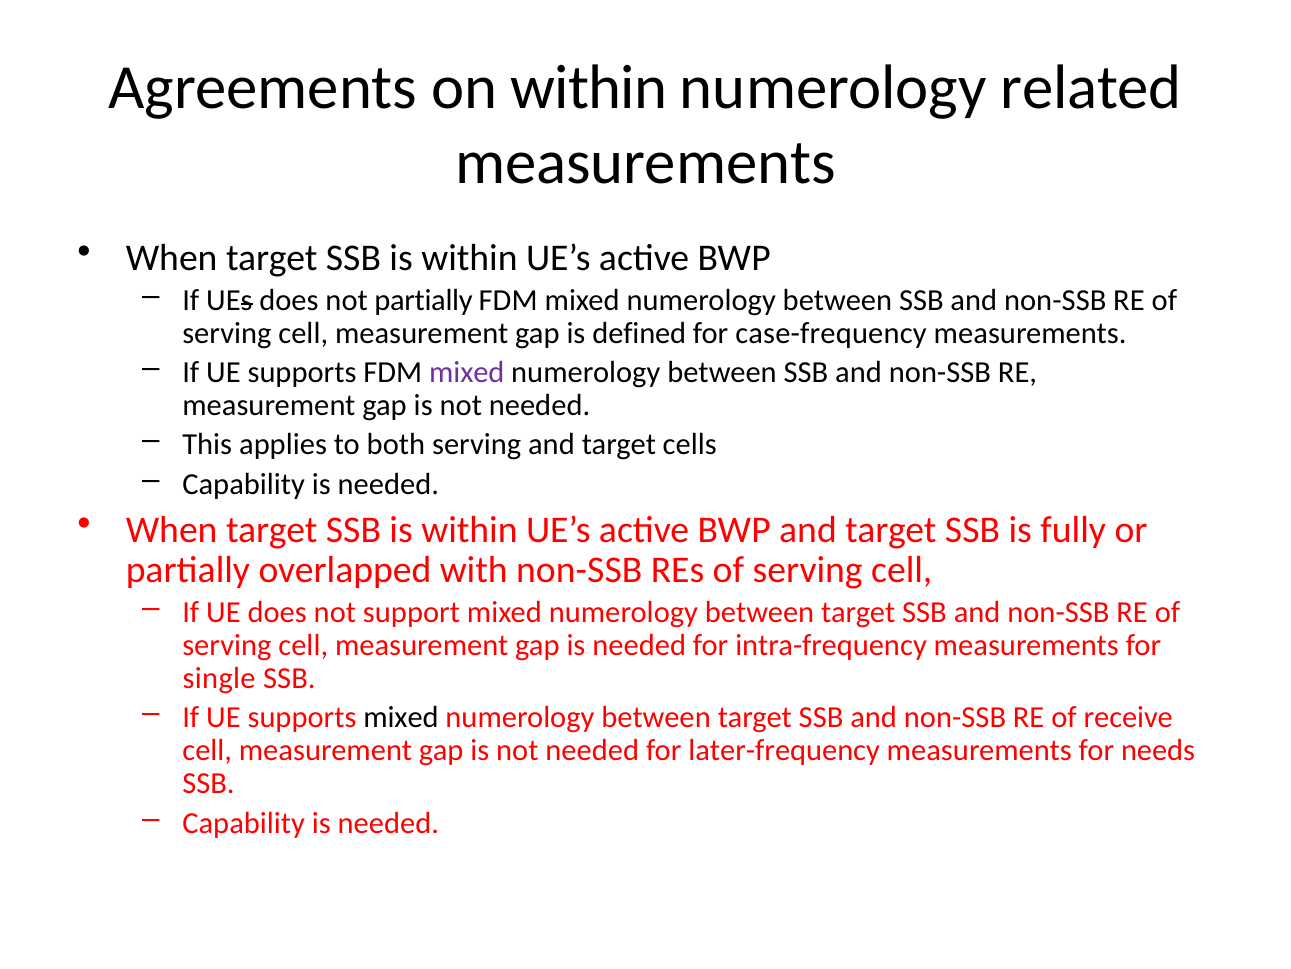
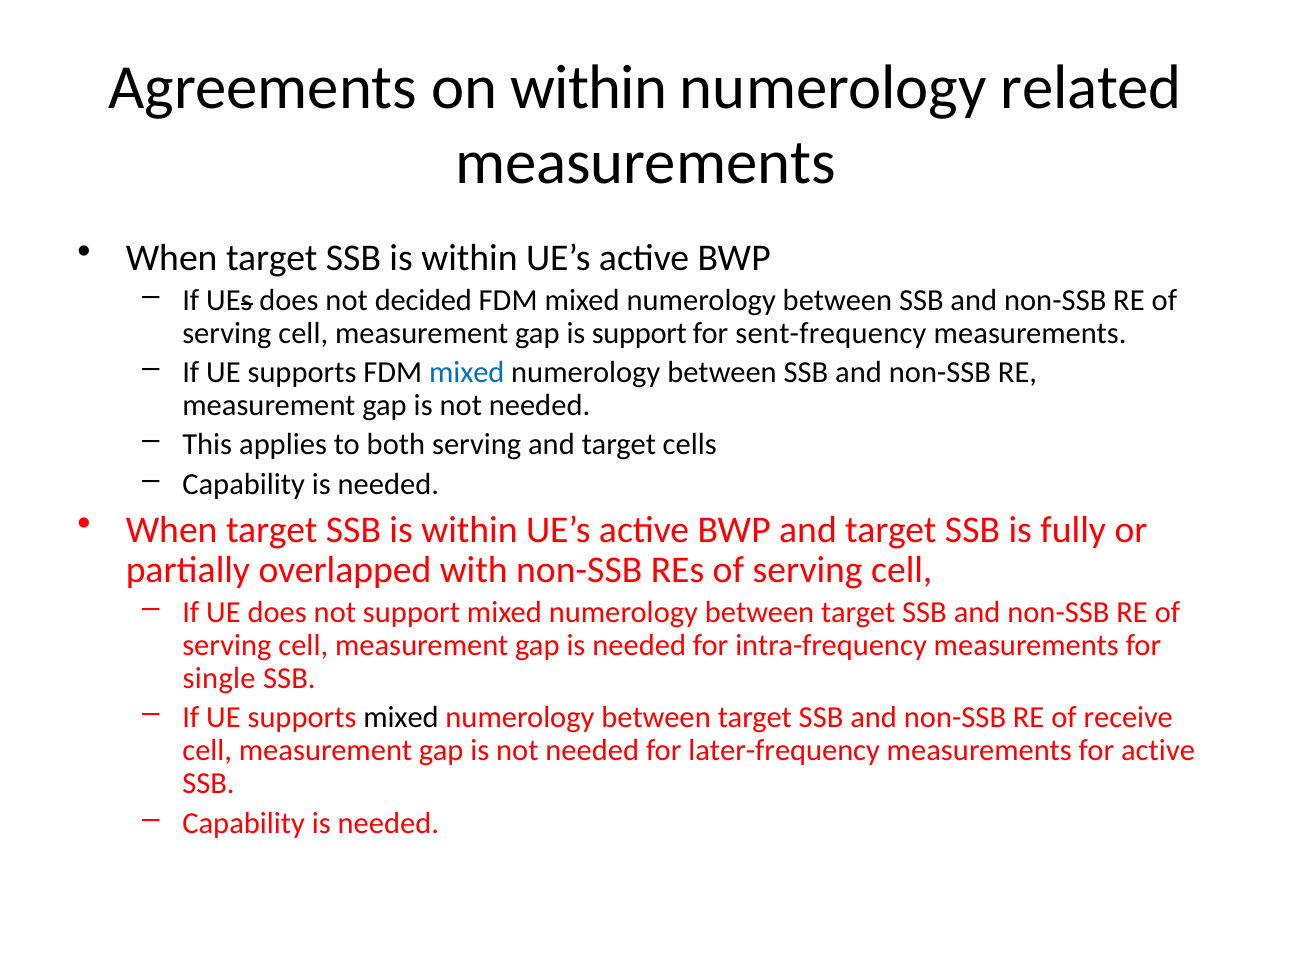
not partially: partially -> decided (423, 300)
is defined: defined -> support (639, 333)
case-frequency: case-frequency -> sent-frequency (831, 333)
mixed colour: purple -> blue (467, 372)
for needs: needs -> active (1158, 750)
